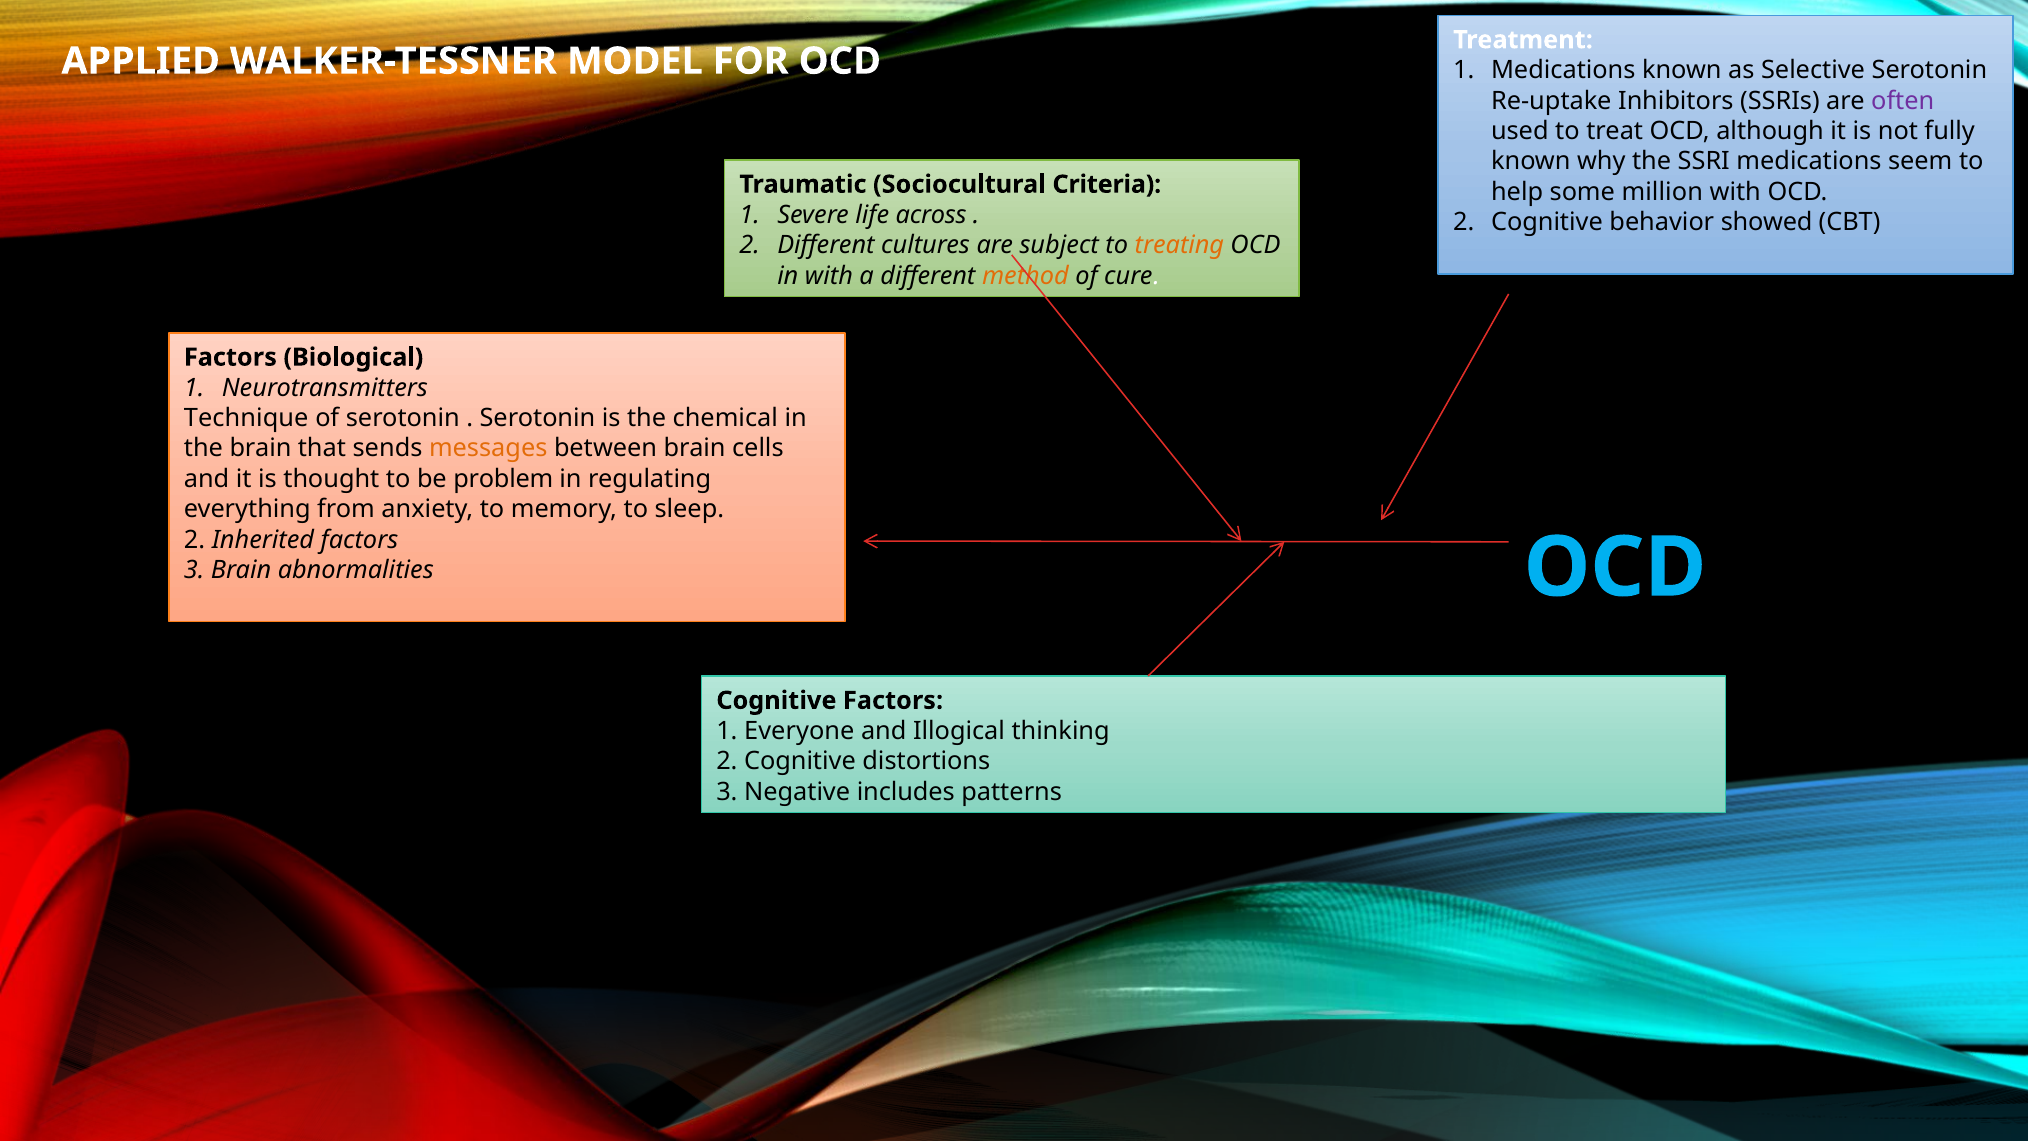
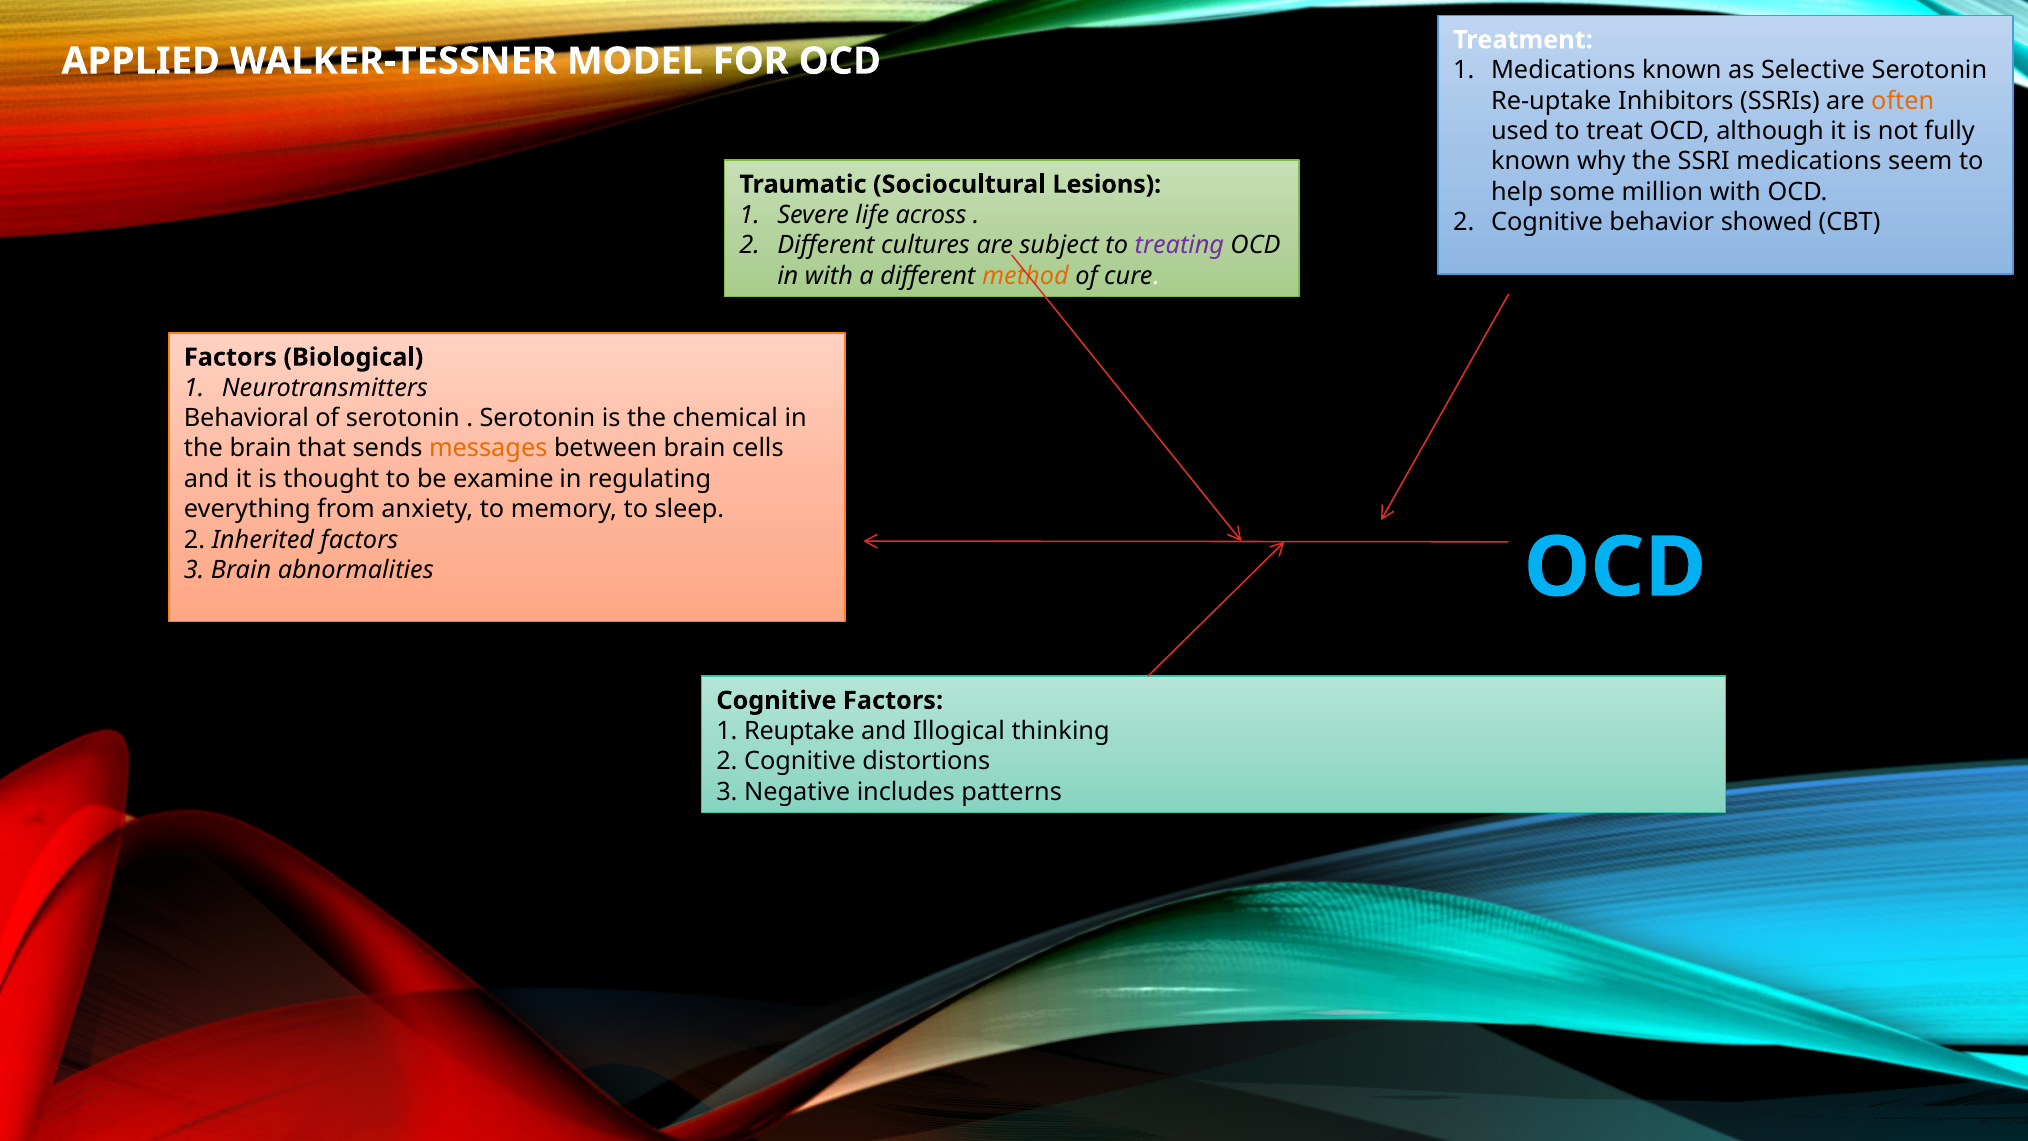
often colour: purple -> orange (1903, 101)
Criteria: Criteria -> Lesions (1107, 184)
treating colour: orange -> purple (1179, 245)
Technique: Technique -> Behavioral (246, 418)
problem: problem -> examine (503, 479)
Everyone: Everyone -> Reuptake (799, 731)
